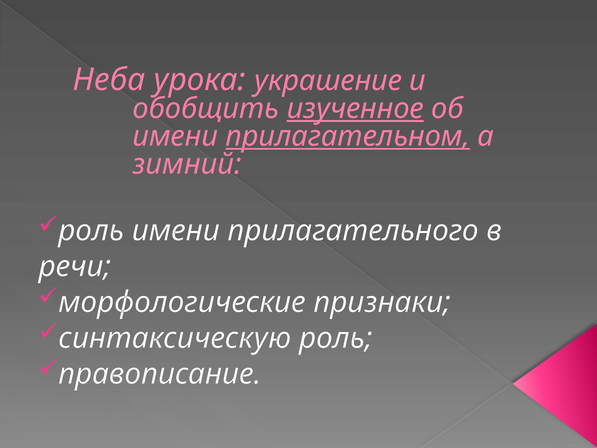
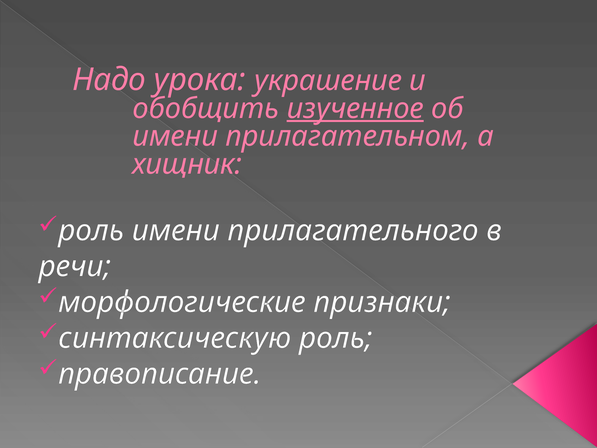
Неба: Неба -> Надо (109, 80)
прилагательном underline: present -> none (348, 136)
зимний: зимний -> хищник (187, 164)
